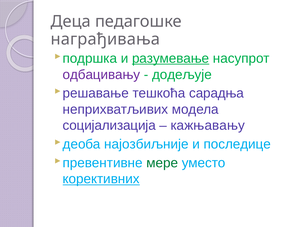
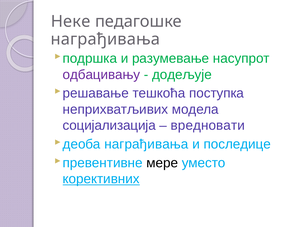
Деца: Деца -> Неке (71, 22)
разумевање underline: present -> none (171, 58)
сарадња: сарадња -> поступка (217, 93)
кажњавању: кажњавању -> вредновати (208, 126)
најозбиљније: најозбиљније -> награђивања (146, 144)
мере colour: green -> black (162, 163)
